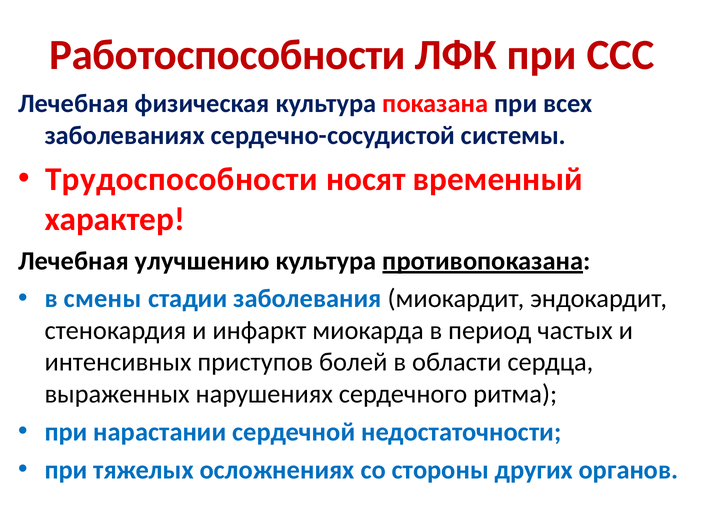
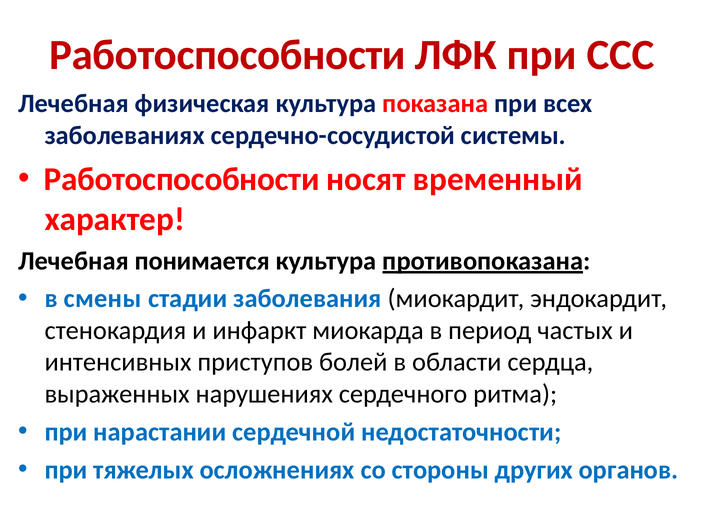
Трудоспособности: Трудоспособности -> Работоспособности (182, 180)
улучшению: улучшению -> понимается (202, 261)
